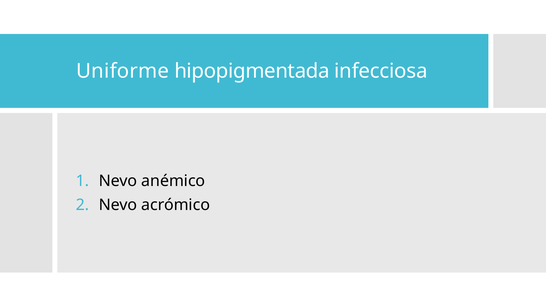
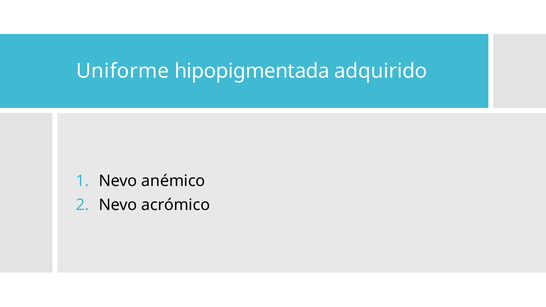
infecciosa: infecciosa -> adquirido (381, 71)
